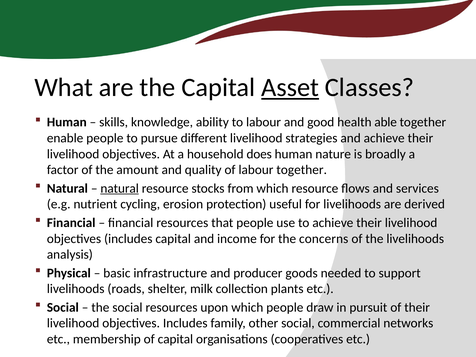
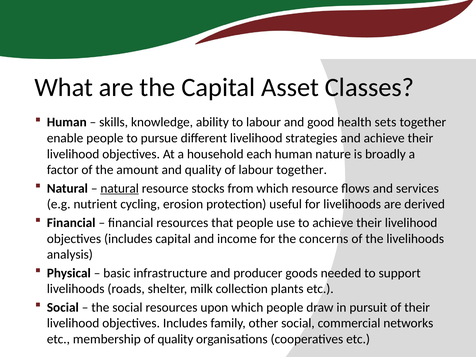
Asset underline: present -> none (290, 87)
able: able -> sets (386, 122)
does: does -> each (259, 154)
of capital: capital -> quality (175, 339)
